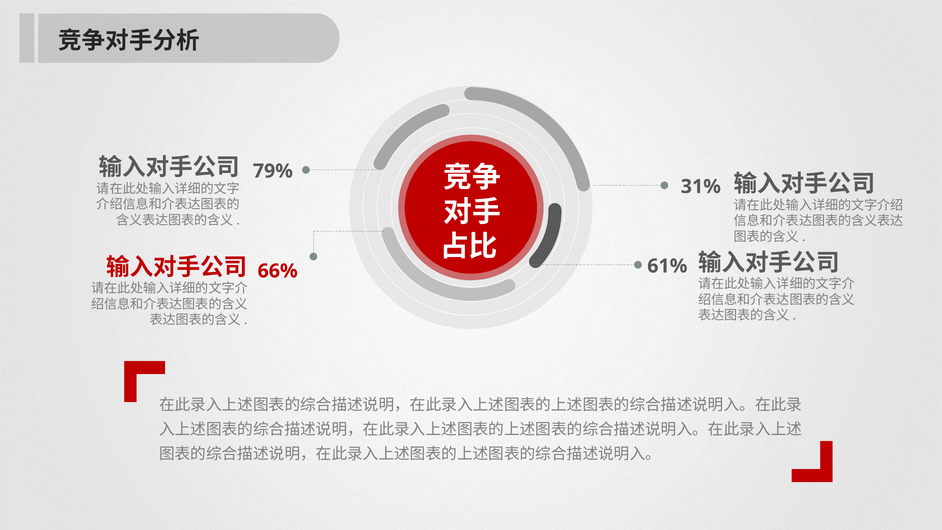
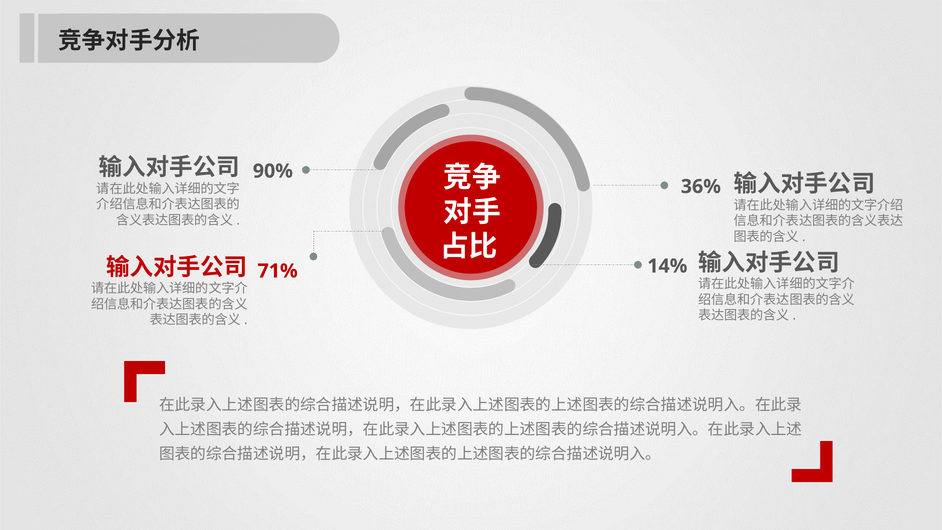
79%: 79% -> 90% (273, 171)
31%: 31% -> 36% (701, 187)
61%: 61% -> 14% (667, 266)
66%: 66% -> 71% (278, 271)
